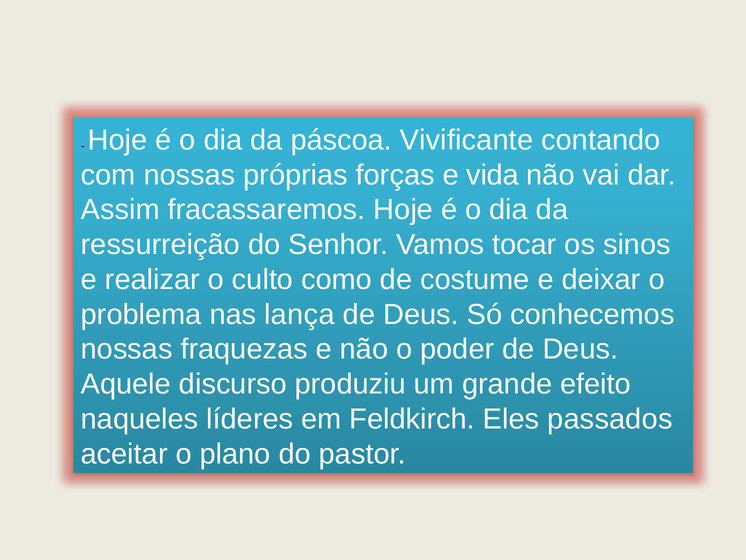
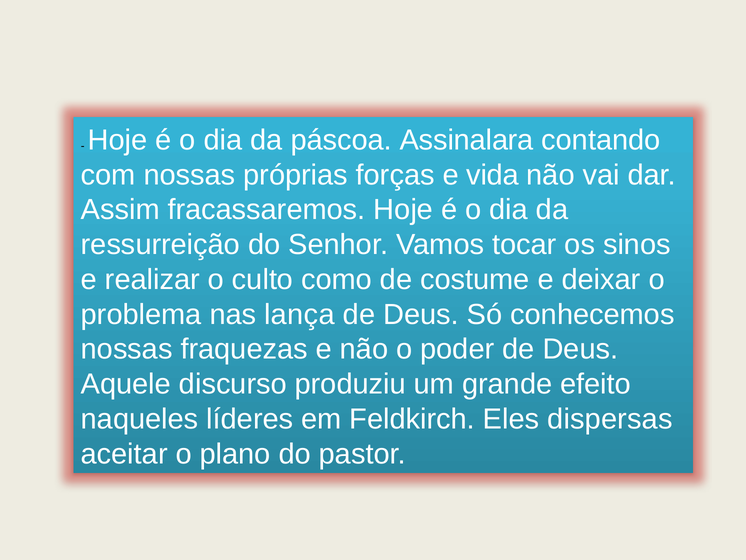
Vivificante: Vivificante -> Assinalara (467, 140)
passados: passados -> dispersas (610, 419)
